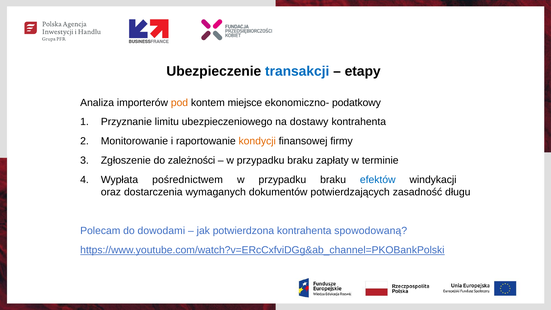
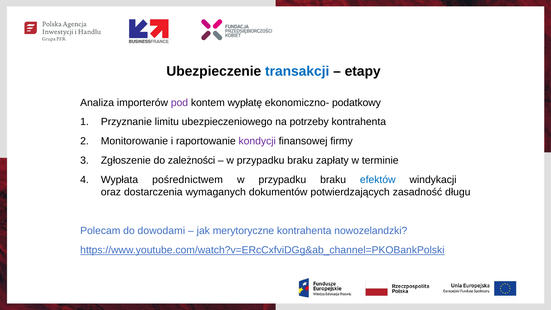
pod colour: orange -> purple (179, 103)
miejsce: miejsce -> wypłatę (245, 103)
dostawy: dostawy -> potrzeby (309, 122)
kondycji colour: orange -> purple (257, 141)
potwierdzona: potwierdzona -> merytoryczne (243, 231)
spowodowaną: spowodowaną -> nowozelandzki (371, 231)
